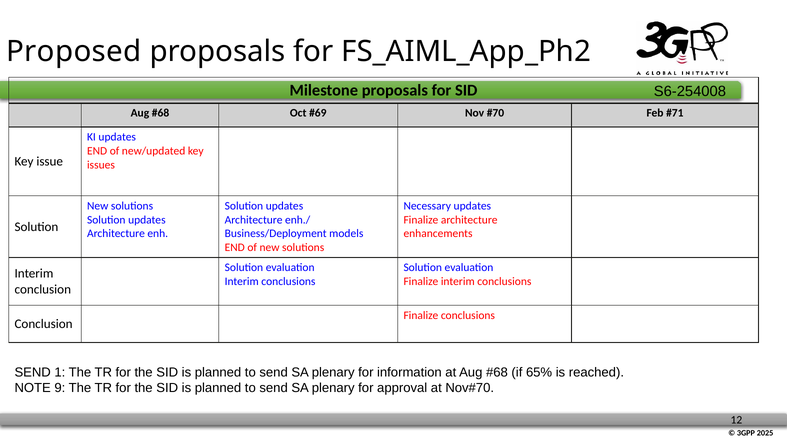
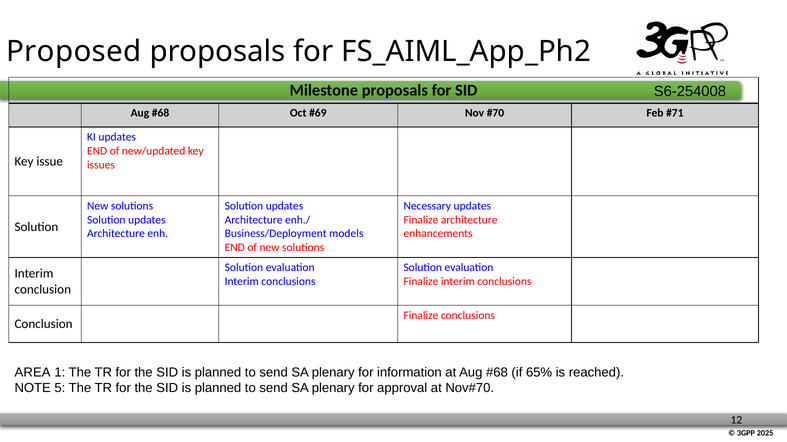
SEND: SEND -> AREA (33, 373)
9: 9 -> 5 (60, 389)
